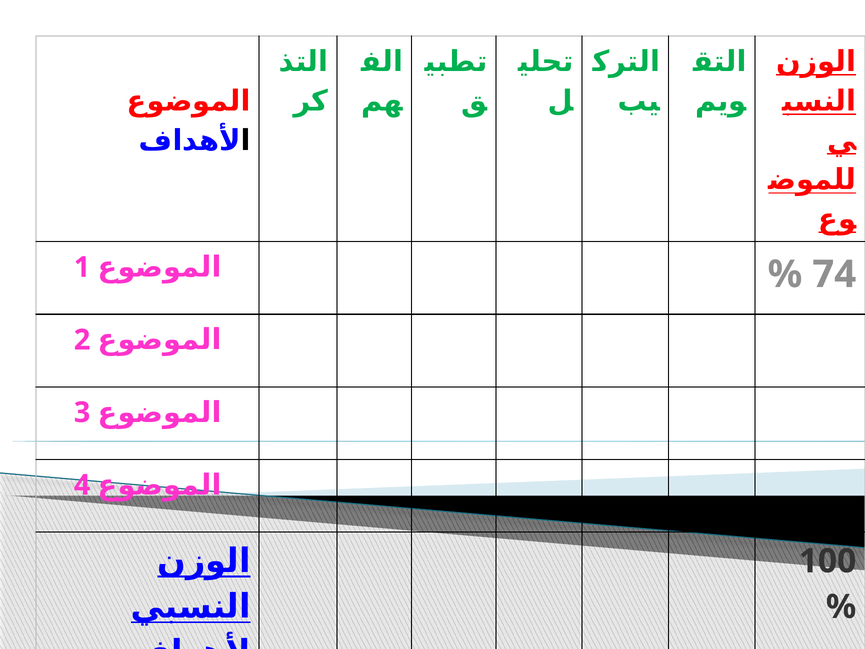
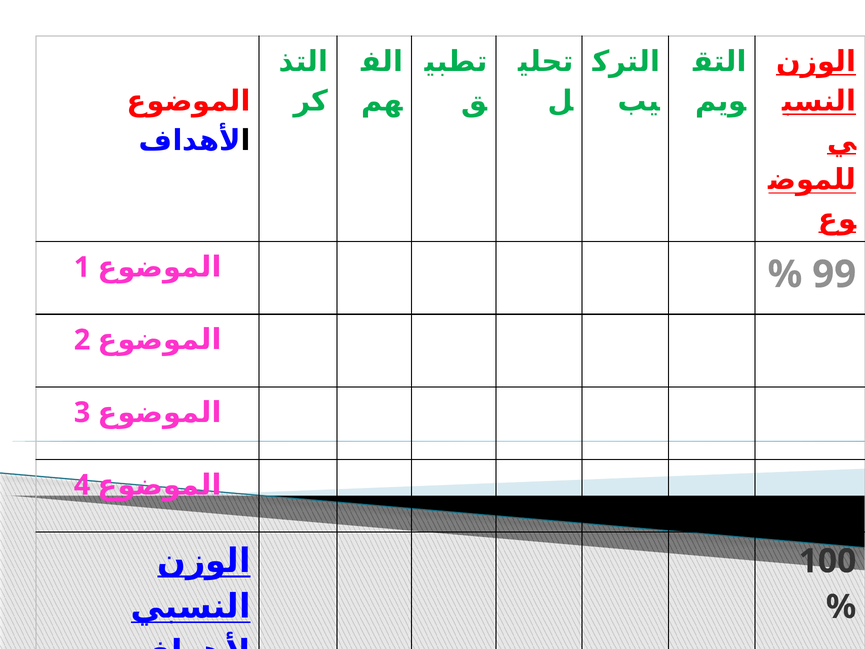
74: 74 -> 99 (834, 274)
